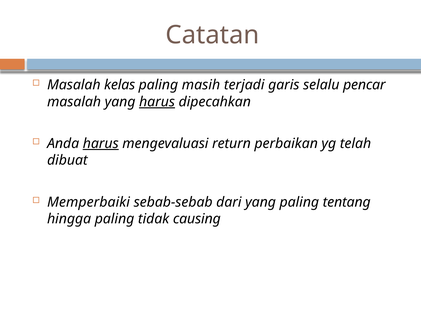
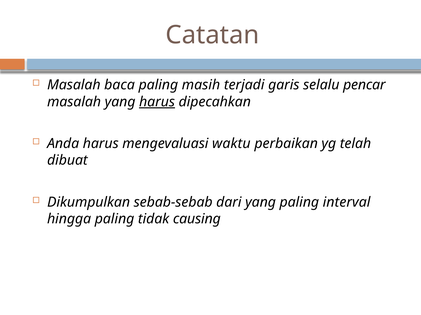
kelas: kelas -> baca (120, 85)
harus underline: present -> none (101, 144)
return: return -> waktu (231, 144)
Memperbaiki: Memperbaiki -> Dikumpulkan (89, 203)
tentang: tentang -> interval (347, 203)
